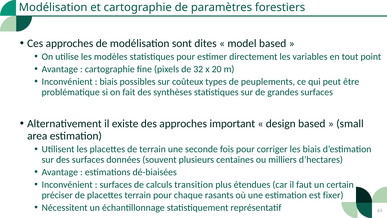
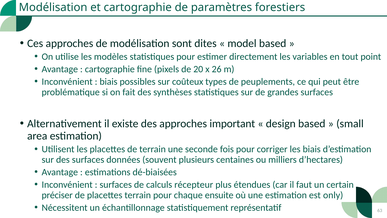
32: 32 -> 20 (198, 69)
20: 20 -> 26 (217, 69)
transition: transition -> récepteur (194, 184)
rasants: rasants -> ensuite (219, 195)
fixer: fixer -> only (333, 195)
